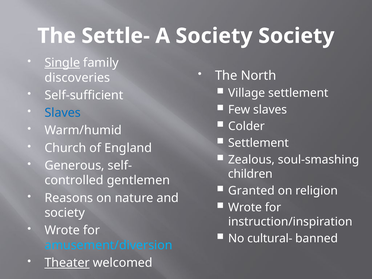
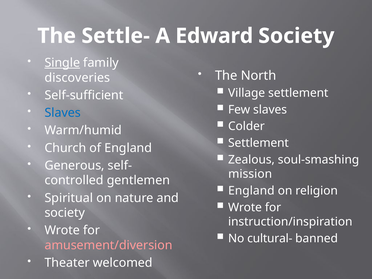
A Society: Society -> Edward (214, 36)
children: children -> mission (250, 174)
Granted: Granted -> England (251, 191)
Reasons: Reasons -> Spiritual (69, 198)
amusement/diversion colour: light blue -> pink (109, 245)
Theater underline: present -> none (67, 263)
